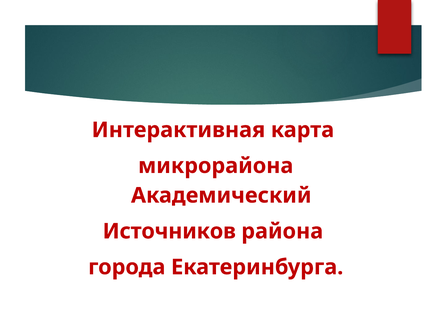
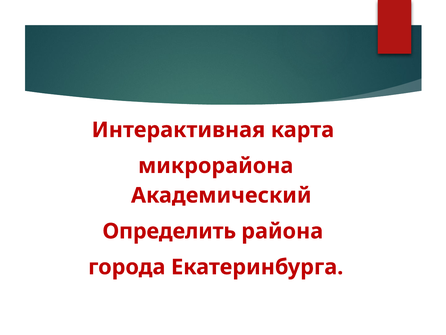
Источников: Источников -> Определить (169, 231)
